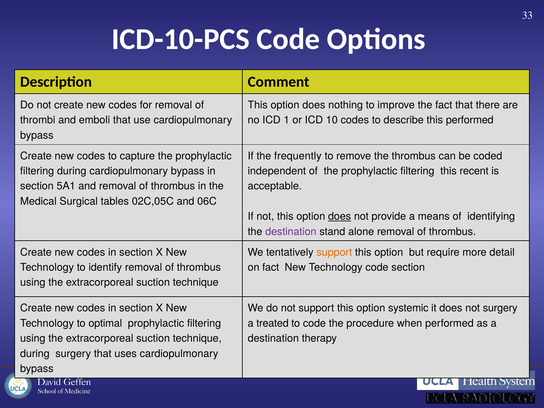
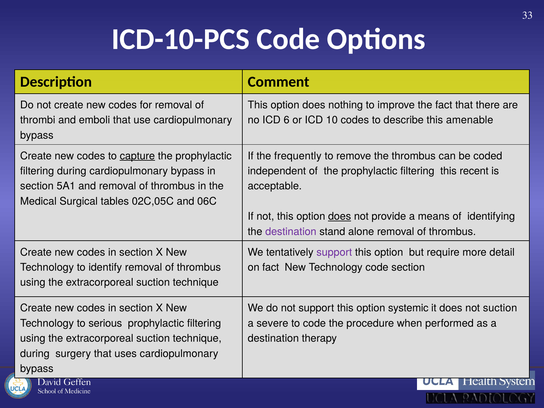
1: 1 -> 6 (287, 120)
this performed: performed -> amenable (470, 120)
capture underline: none -> present (137, 156)
support colour: orange -> purple (334, 252)
not surgery: surgery -> suction (500, 308)
optimal: optimal -> serious (105, 323)
treated: treated -> severe (272, 323)
